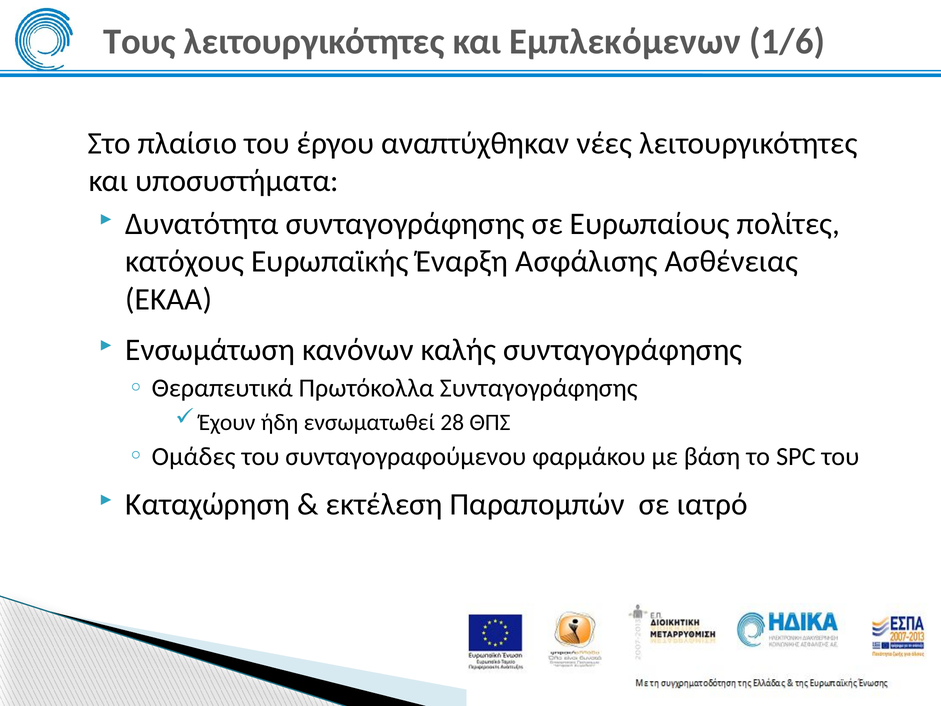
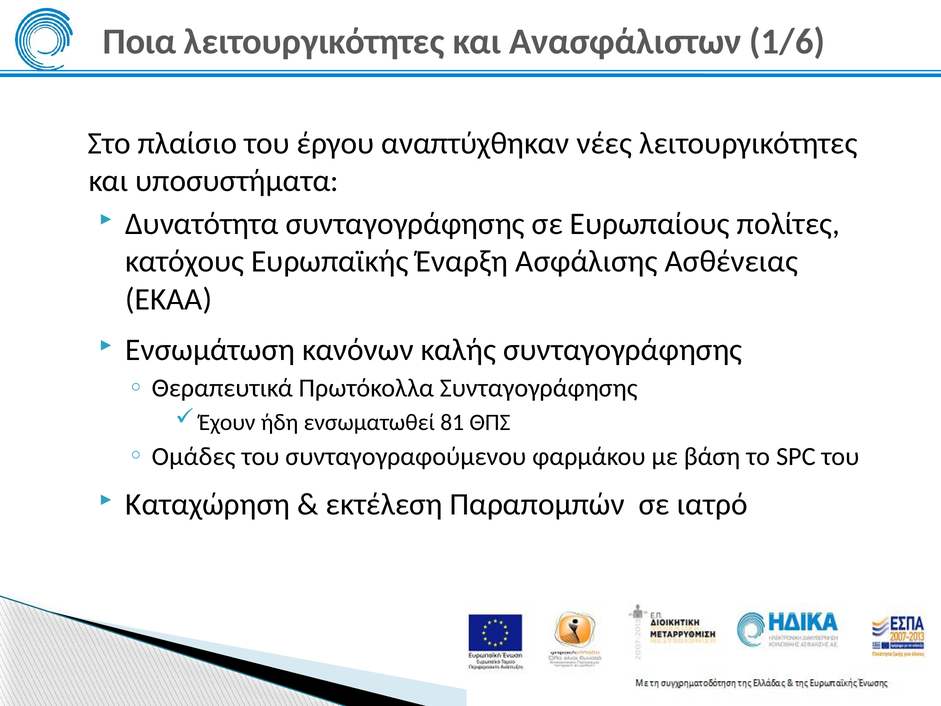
Τους: Τους -> Ποια (140, 42)
Εμπλεκόμενων: Εμπλεκόμενων -> Ανασφάλιστων (625, 42)
28: 28 -> 81 (452, 422)
